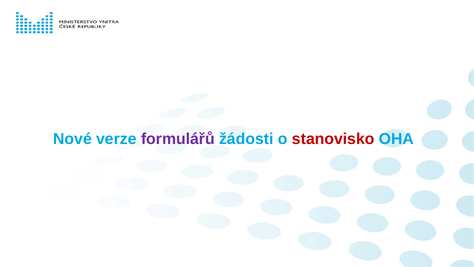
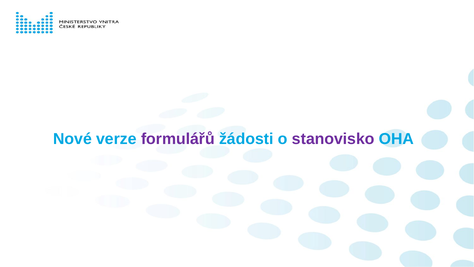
stanovisko colour: red -> purple (333, 139)
